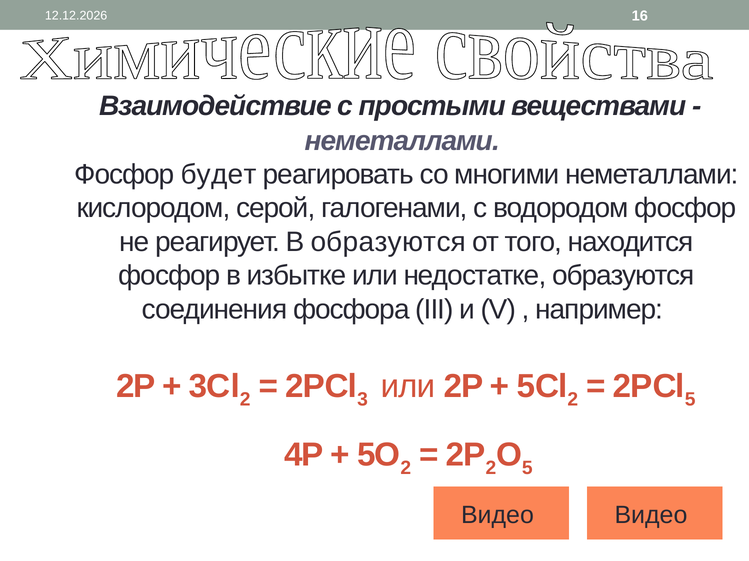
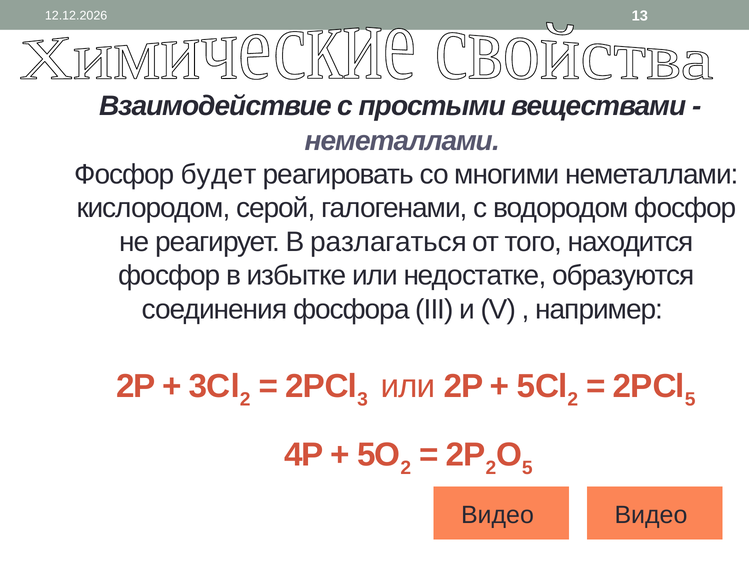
16: 16 -> 13 (640, 16)
В образуются: образуются -> разлагаться (389, 242)
